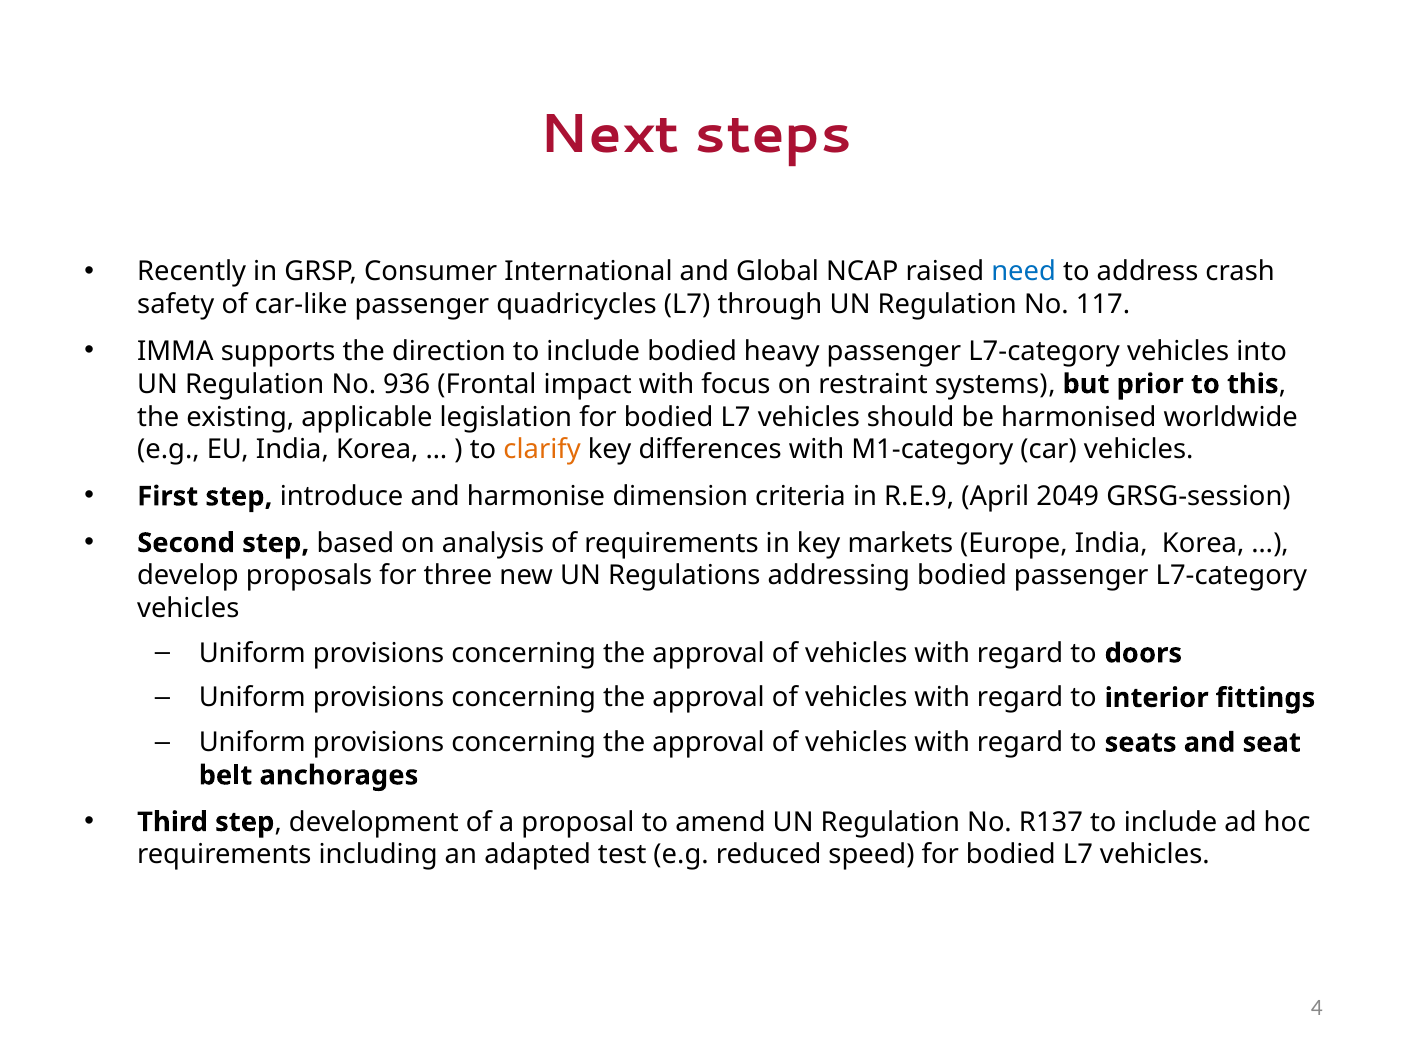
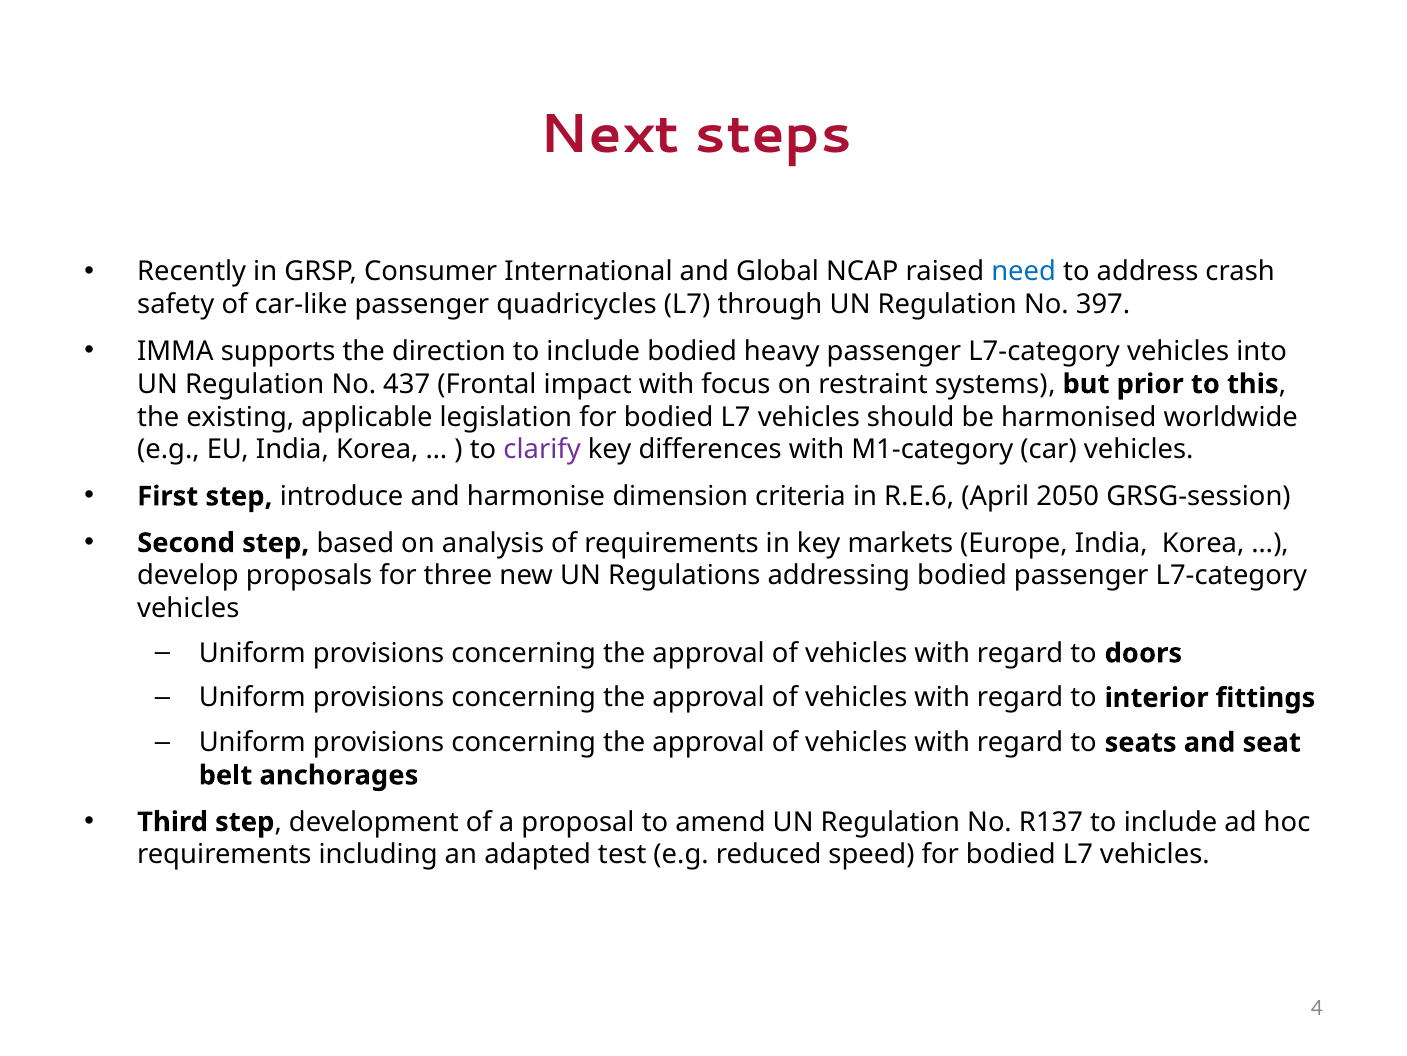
117: 117 -> 397 (1103, 304)
936: 936 -> 437 (407, 384)
clarify colour: orange -> purple (542, 450)
R.E.9: R.E.9 -> R.E.6 (919, 496)
2049: 2049 -> 2050 (1068, 496)
